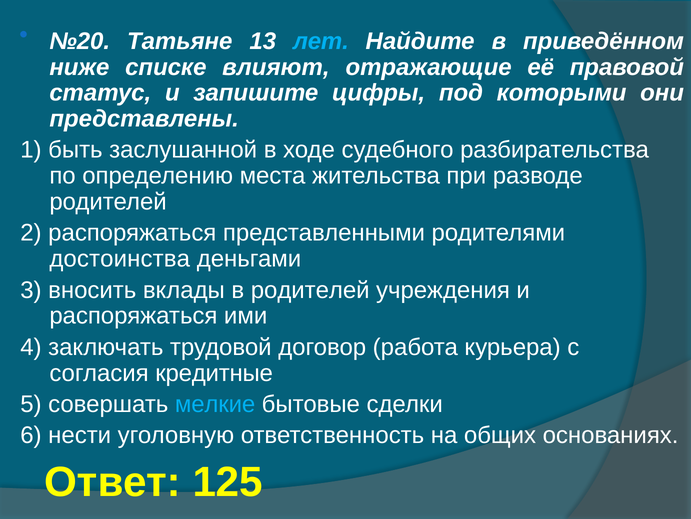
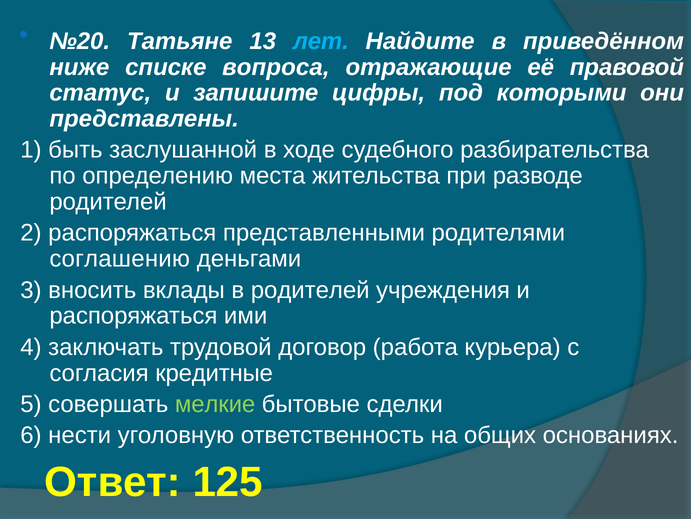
влияют: влияют -> вопроса (276, 67)
достоинства: достоинства -> соглашению (120, 259)
мелкие colour: light blue -> light green (215, 404)
